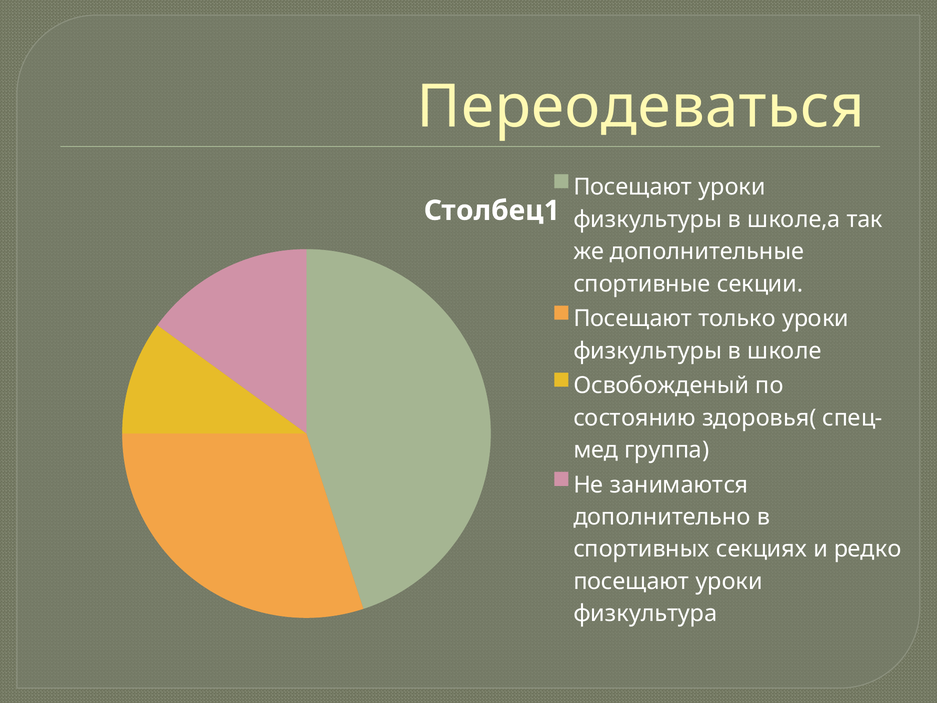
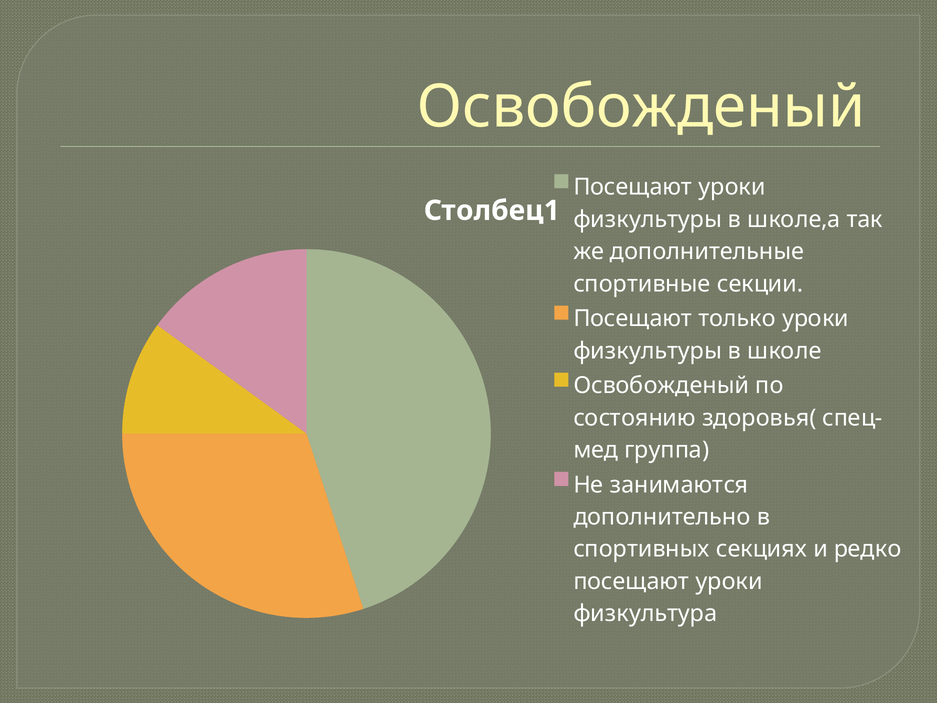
Переодеваться: Переодеваться -> Освобожденый (641, 107)
